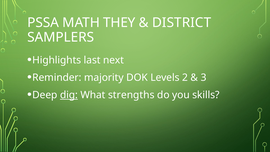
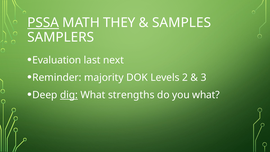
PSSA underline: none -> present (43, 23)
DISTRICT: DISTRICT -> SAMPLES (182, 23)
Highlights: Highlights -> Evaluation (57, 60)
you skills: skills -> what (206, 95)
